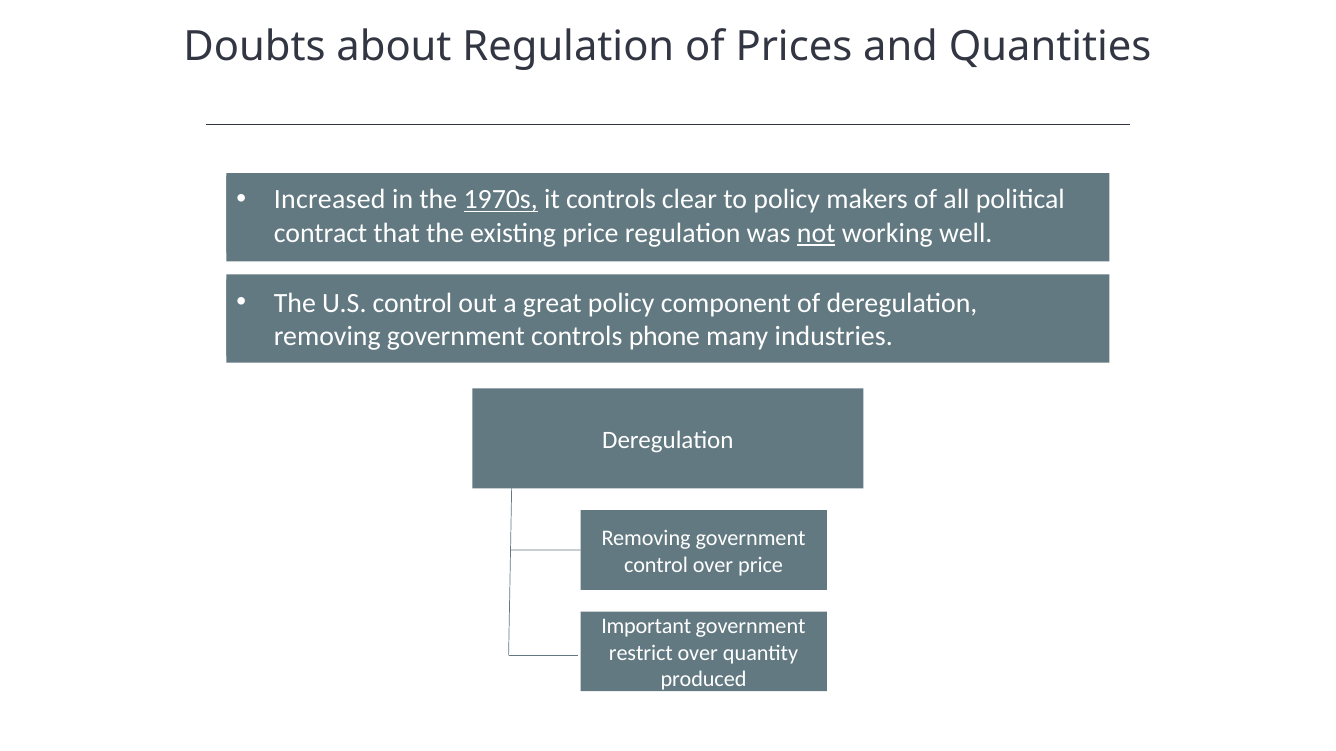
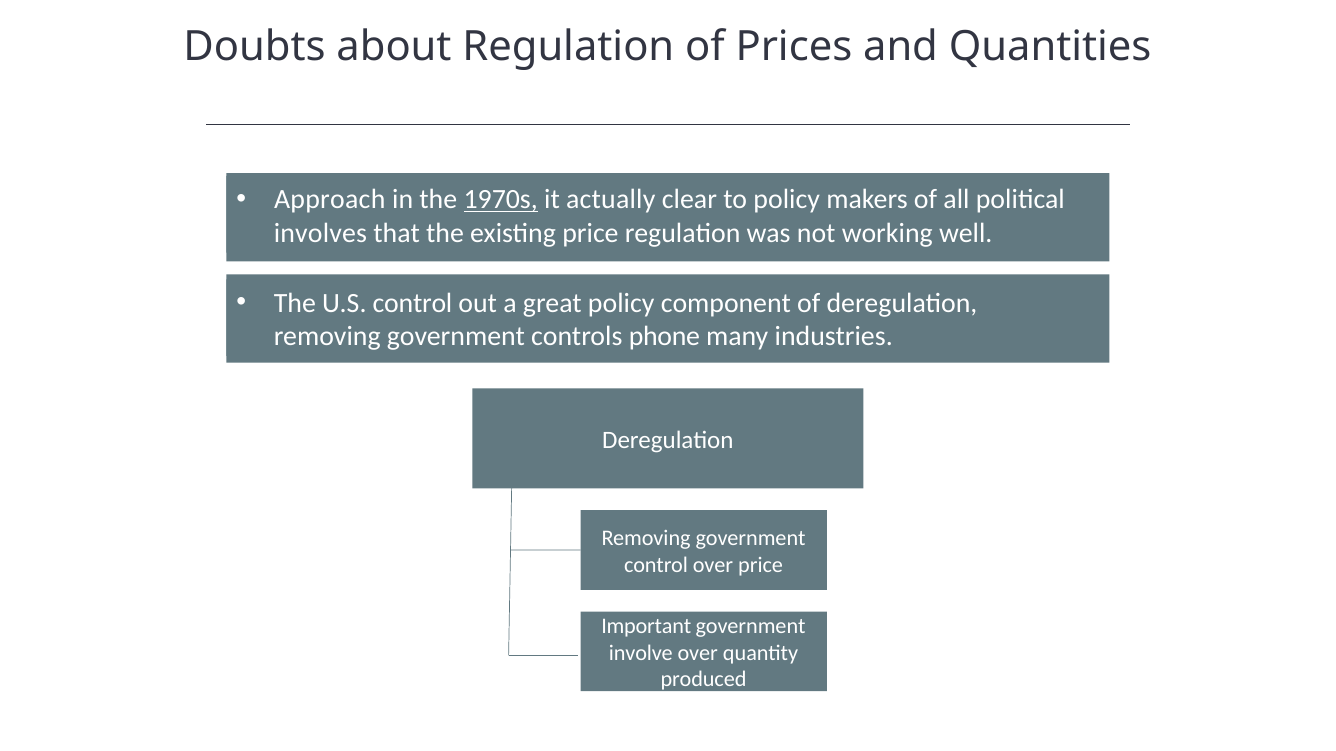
Increased: Increased -> Approach (330, 200)
it controls: controls -> actually (611, 200)
contract: contract -> involves (320, 233)
not underline: present -> none (816, 233)
restrict: restrict -> involve (641, 653)
